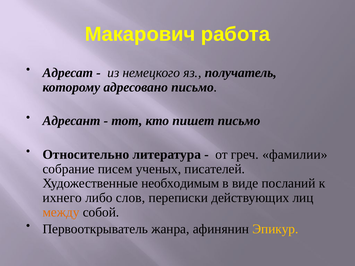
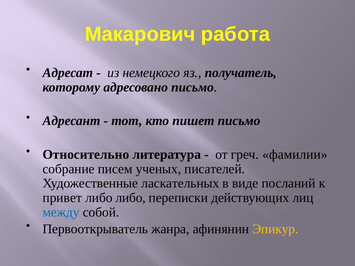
необходимым: необходимым -> ласкательных (180, 184)
ихнего: ихнего -> привет (62, 198)
либо слов: слов -> либо (131, 198)
между colour: orange -> blue (61, 212)
